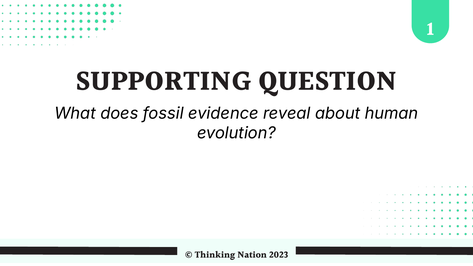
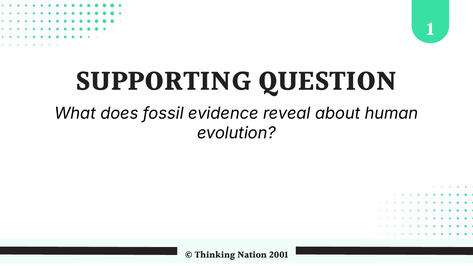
2023: 2023 -> 2001 (279, 255)
